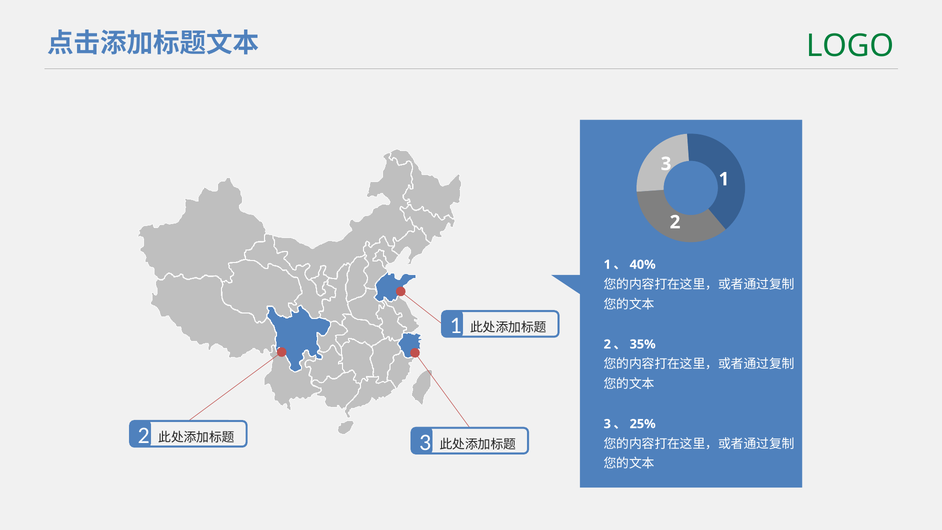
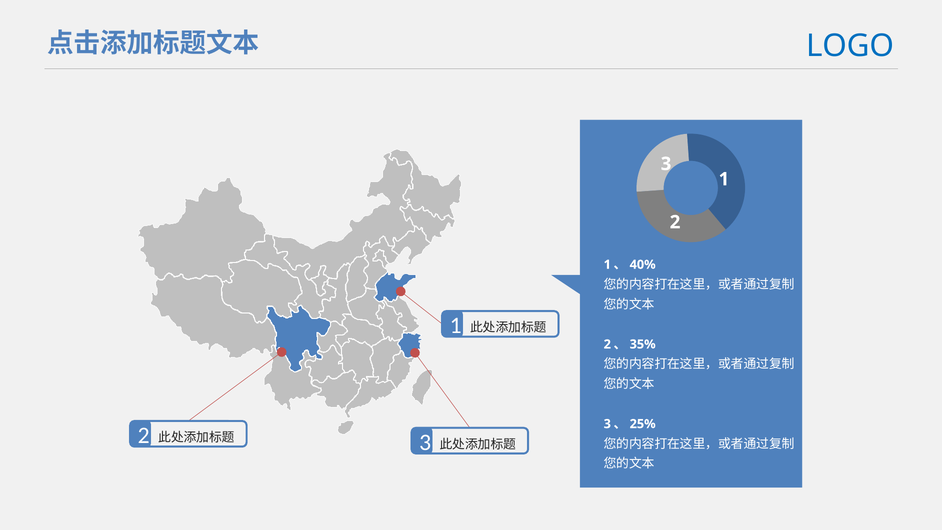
LOGO colour: green -> blue (850, 46)
